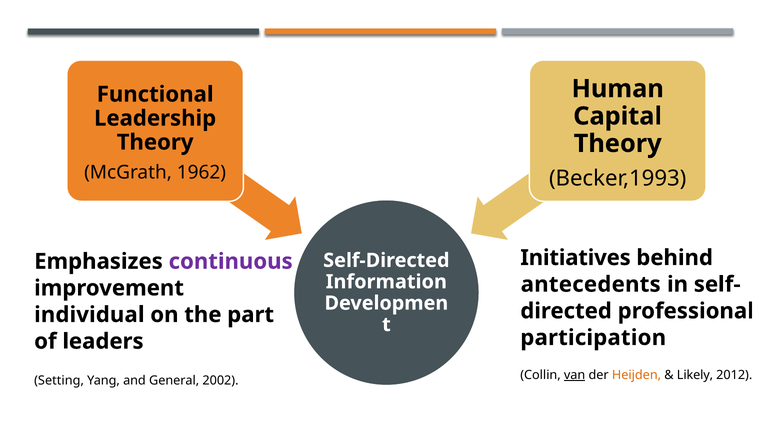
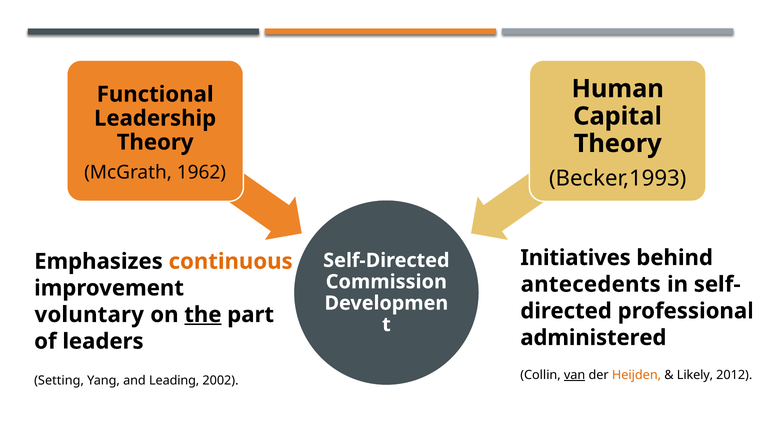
continuous colour: purple -> orange (231, 261)
Information: Information -> Commission (386, 282)
individual: individual -> voluntary (89, 315)
the underline: none -> present (203, 315)
participation: participation -> administered (593, 338)
General: General -> Leading (174, 380)
